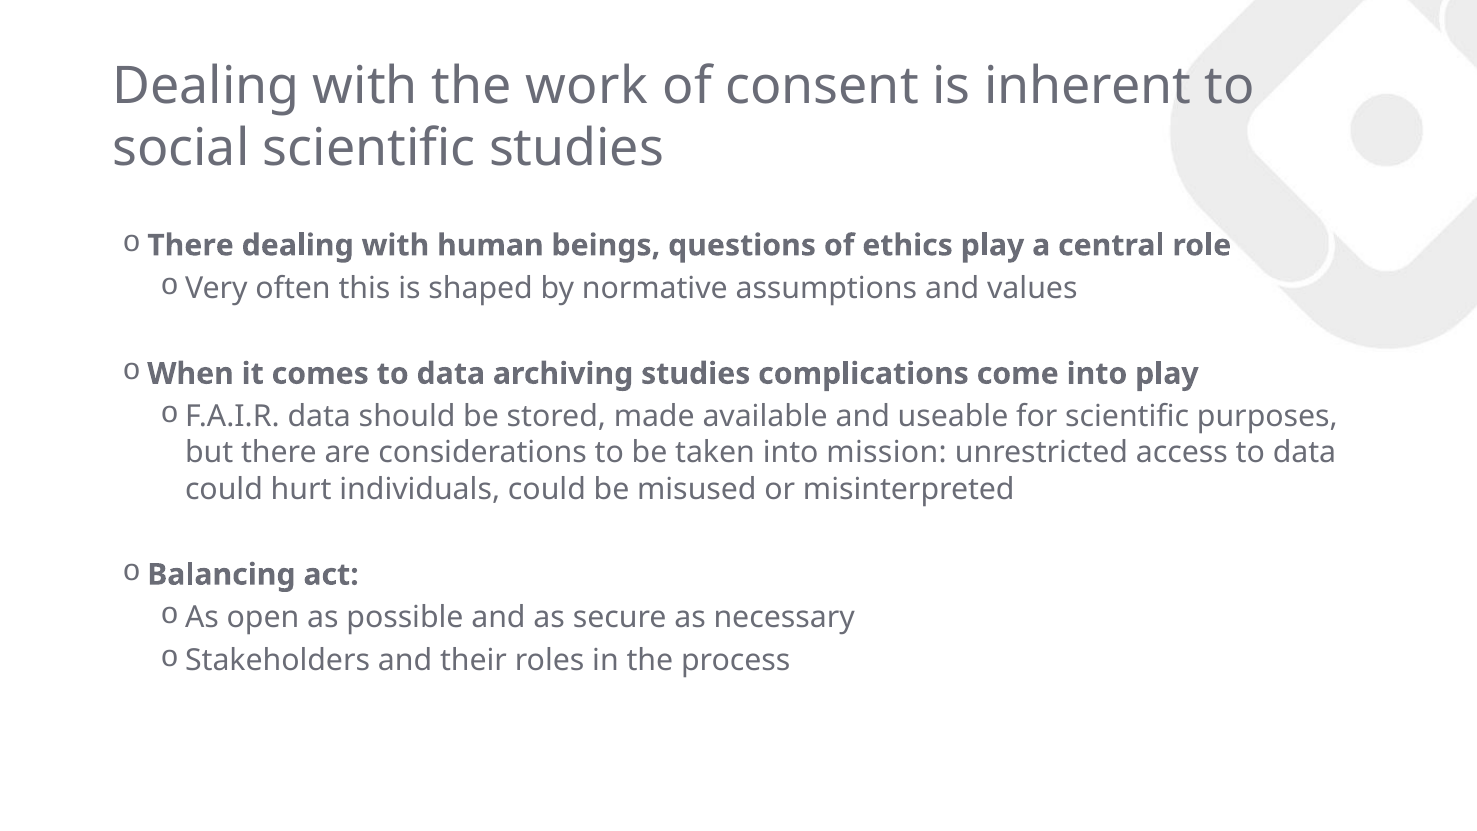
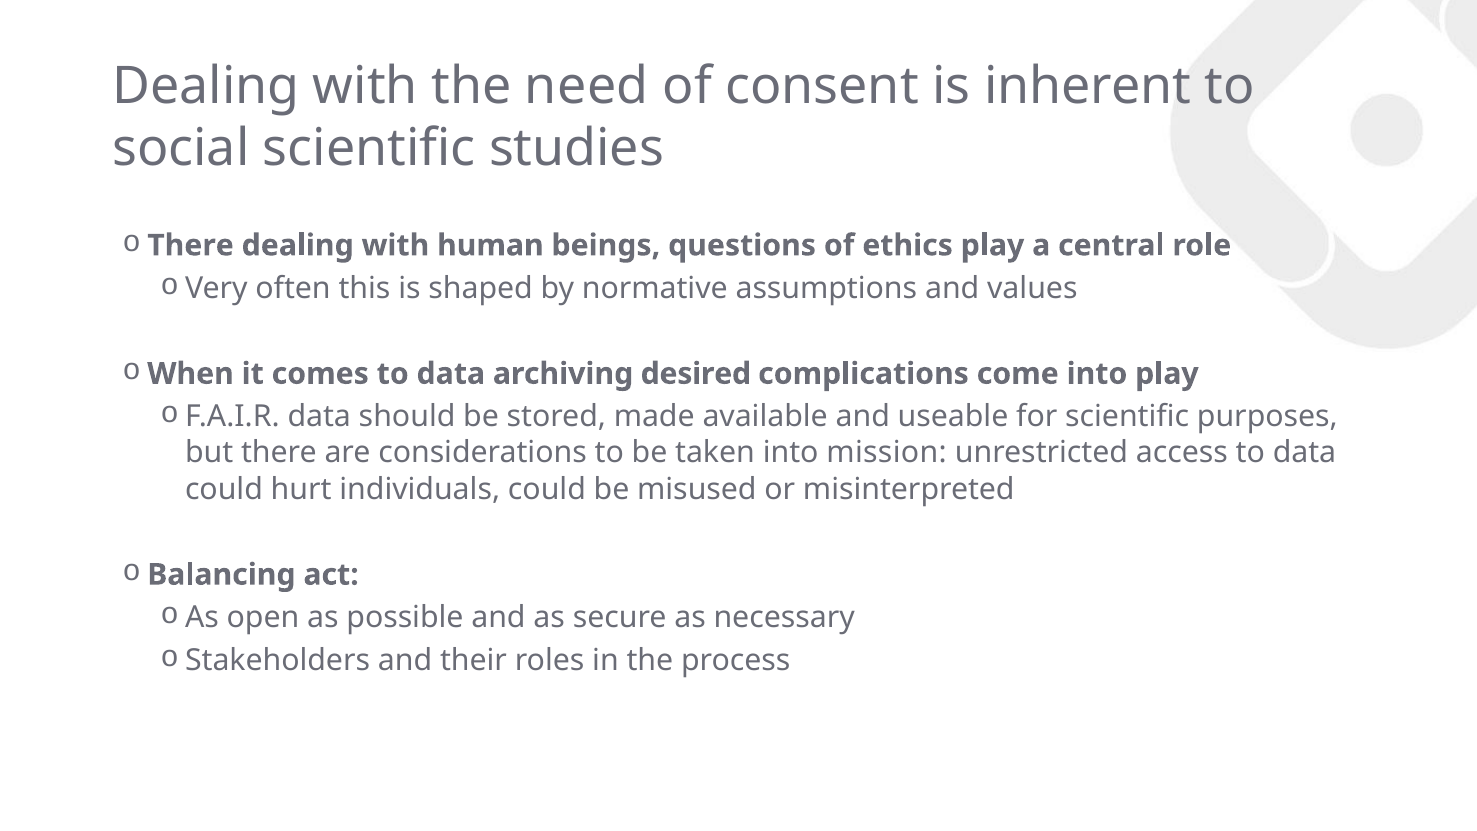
work: work -> need (587, 86)
archiving studies: studies -> desired (696, 374)
